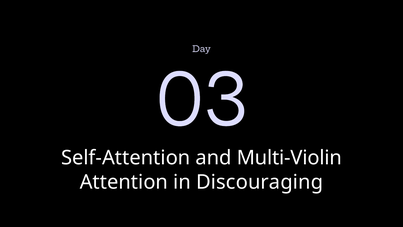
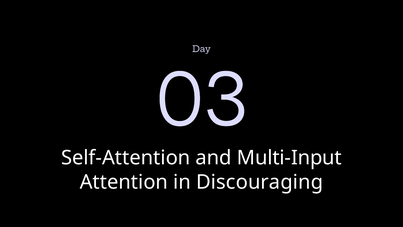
Multi-Violin: Multi-Violin -> Multi-Input (289, 158)
